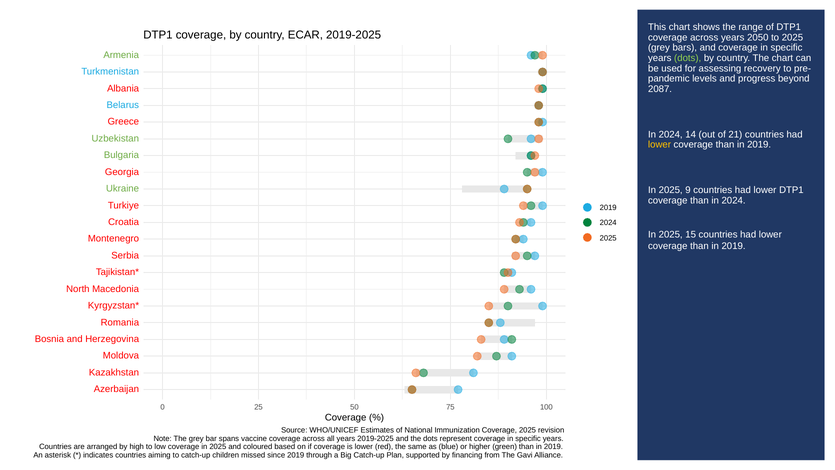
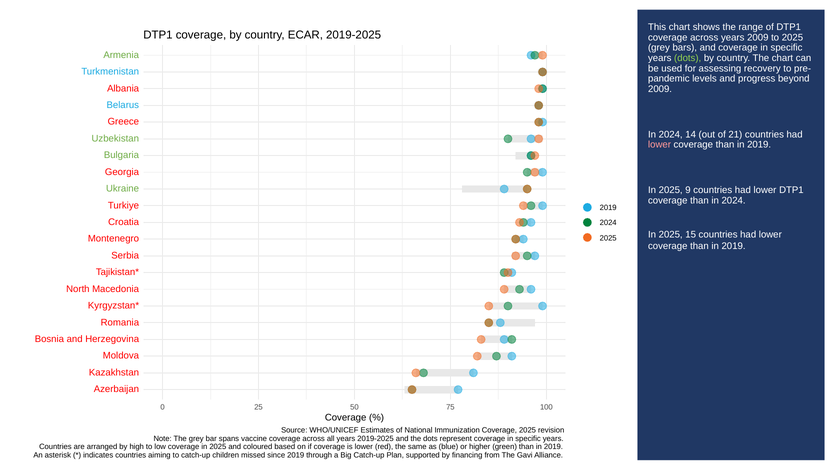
years 2050: 2050 -> 2009 (758, 37)
2087: 2087 -> 2009 (660, 89)
lower colour: yellow -> pink (660, 145)
